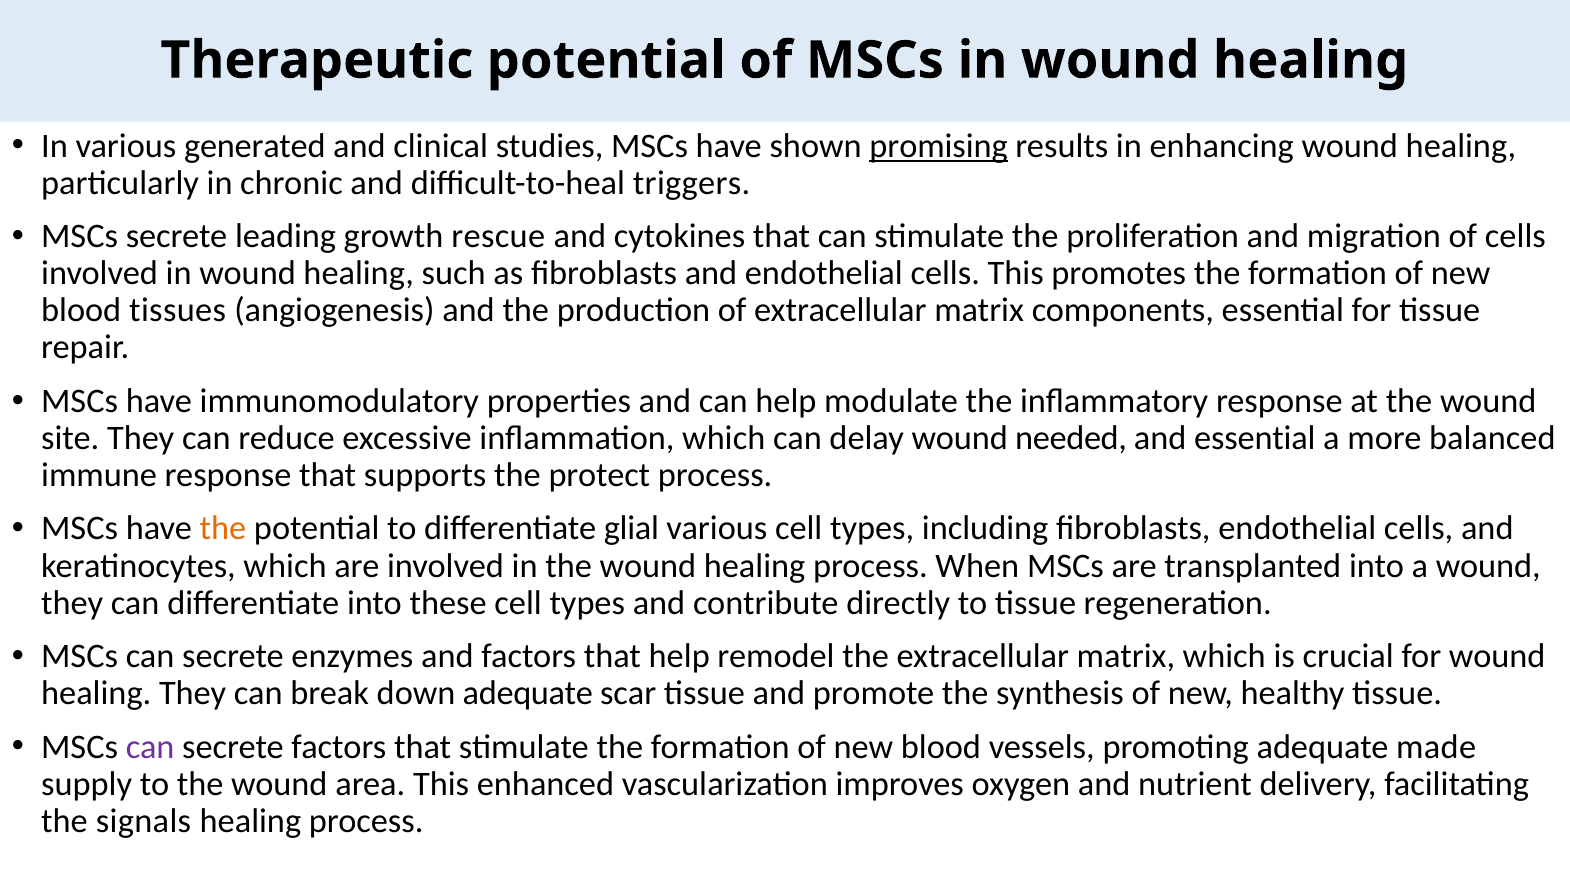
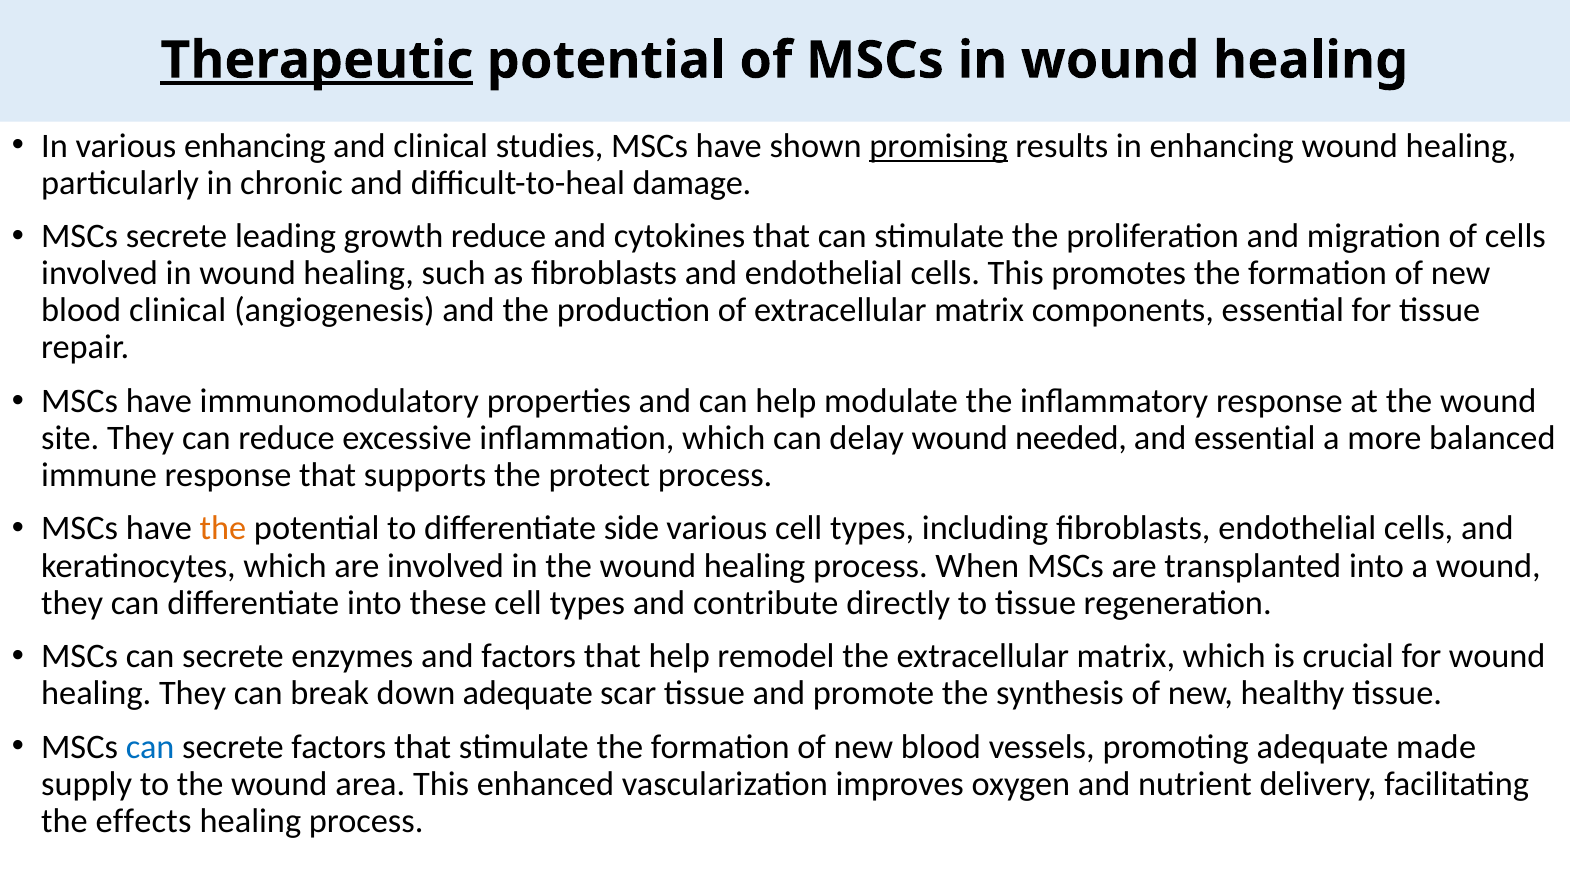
Therapeutic underline: none -> present (317, 60)
various generated: generated -> enhancing (255, 146)
triggers: triggers -> damage (692, 183)
growth rescue: rescue -> reduce (499, 236)
blood tissues: tissues -> clinical (178, 311)
glial: glial -> side (631, 529)
can colour: purple -> blue (150, 747)
signals: signals -> effects (144, 821)
